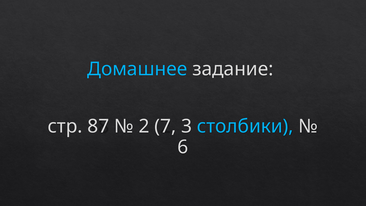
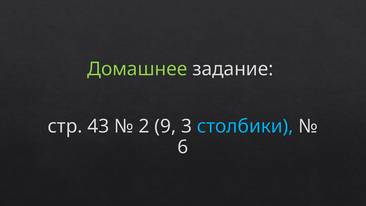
Домашнее colour: light blue -> light green (137, 69)
87: 87 -> 43 (98, 126)
7: 7 -> 9 (165, 126)
